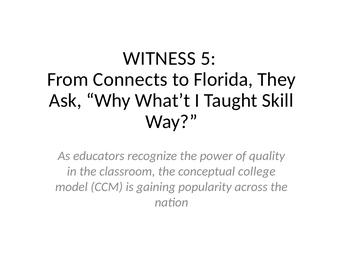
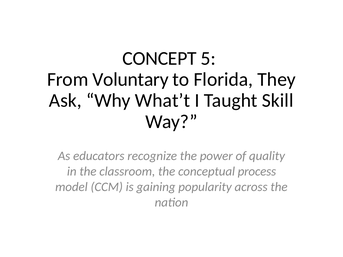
WITNESS: WITNESS -> CONCEPT (160, 58)
Connects: Connects -> Voluntary (130, 80)
college: college -> process (257, 172)
